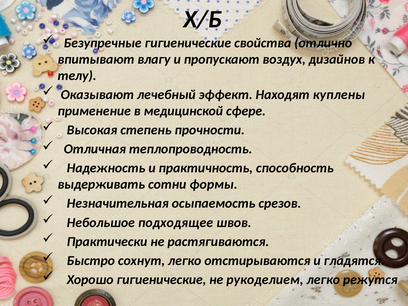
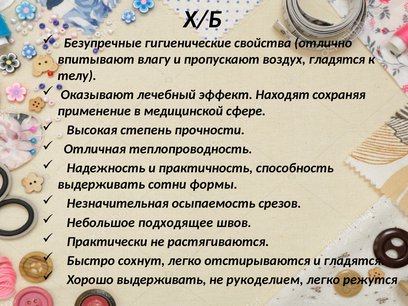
воздух дизайнов: дизайнов -> гладятся (337, 59)
куплены: куплены -> сохраняя (339, 95)
Хорошо гигиенические: гигиенические -> выдерживать (161, 280)
